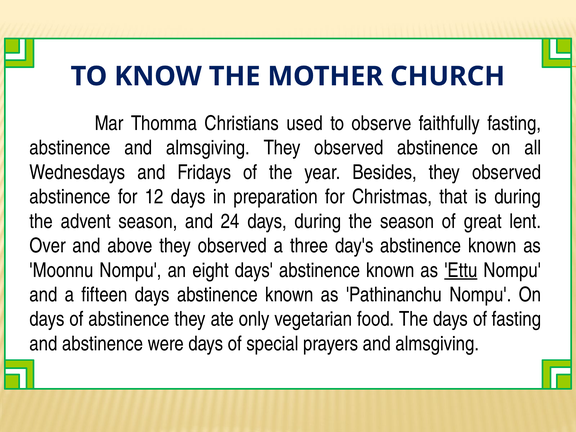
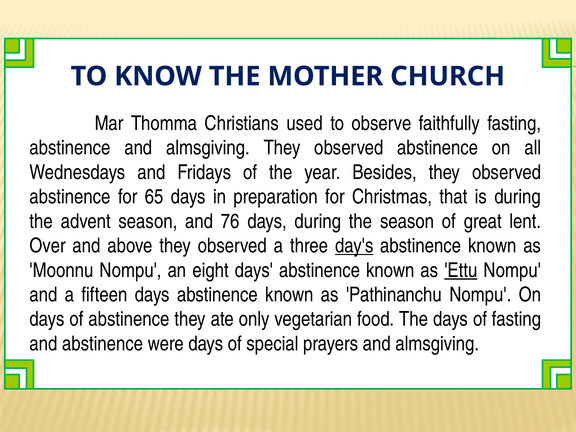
12: 12 -> 65 (154, 197)
24: 24 -> 76 (230, 221)
day's underline: none -> present (354, 246)
